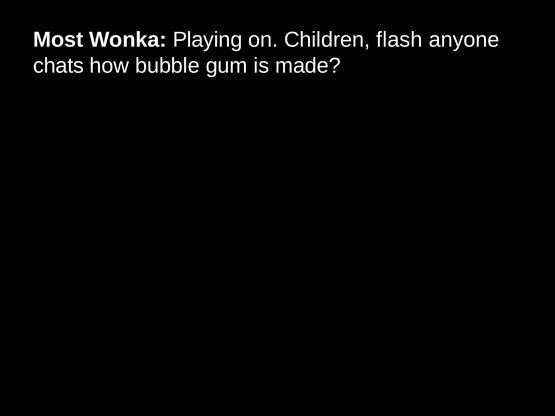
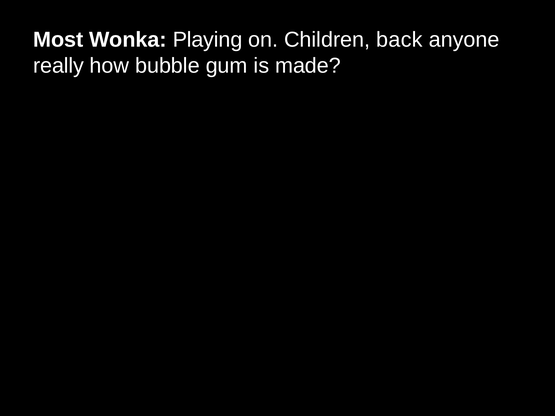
flash: flash -> back (399, 40)
chats: chats -> really (59, 66)
